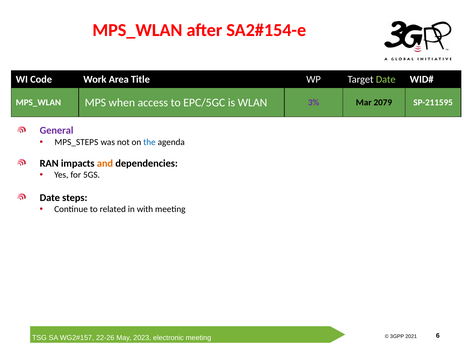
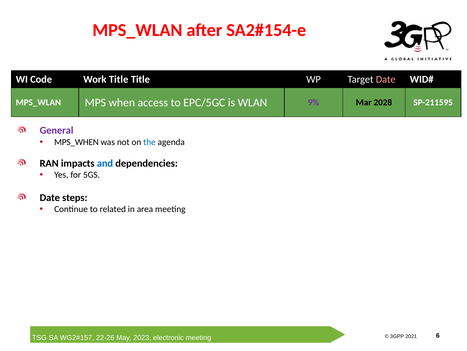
Work Area: Area -> Title (119, 79)
Date colour: light green -> pink (386, 79)
3%: 3% -> 9% (314, 102)
2079: 2079 -> 2028 (383, 102)
MPS_STEPS: MPS_STEPS -> MPS_WHEN (76, 142)
and colour: orange -> blue (105, 163)
with: with -> area (145, 209)
